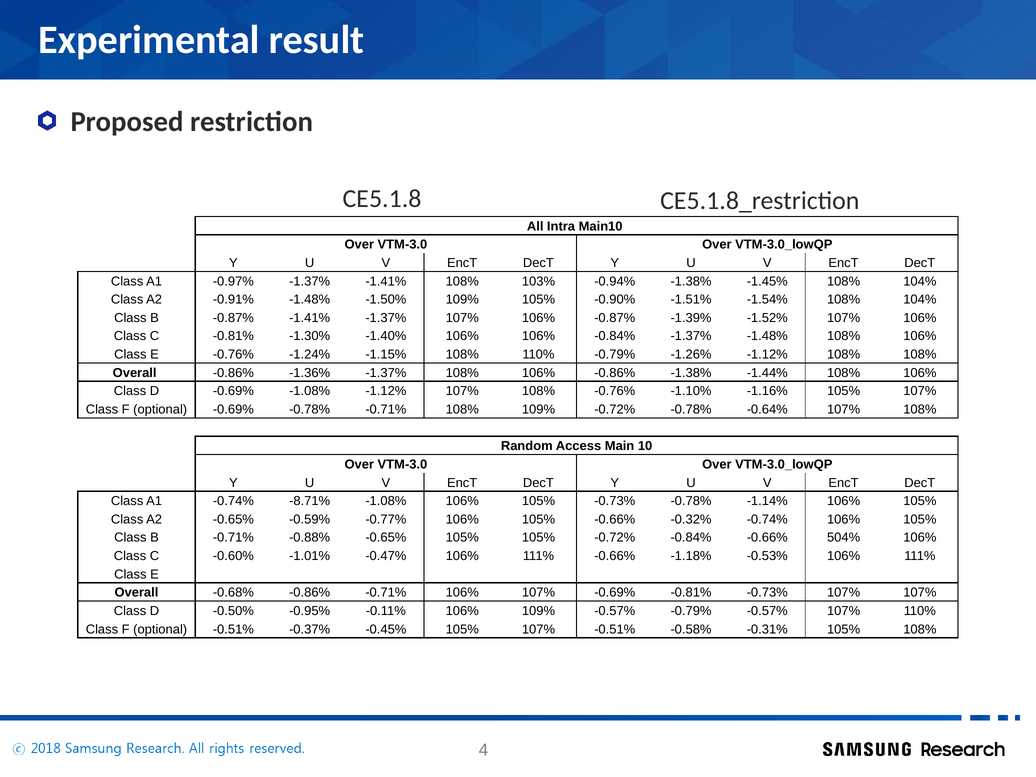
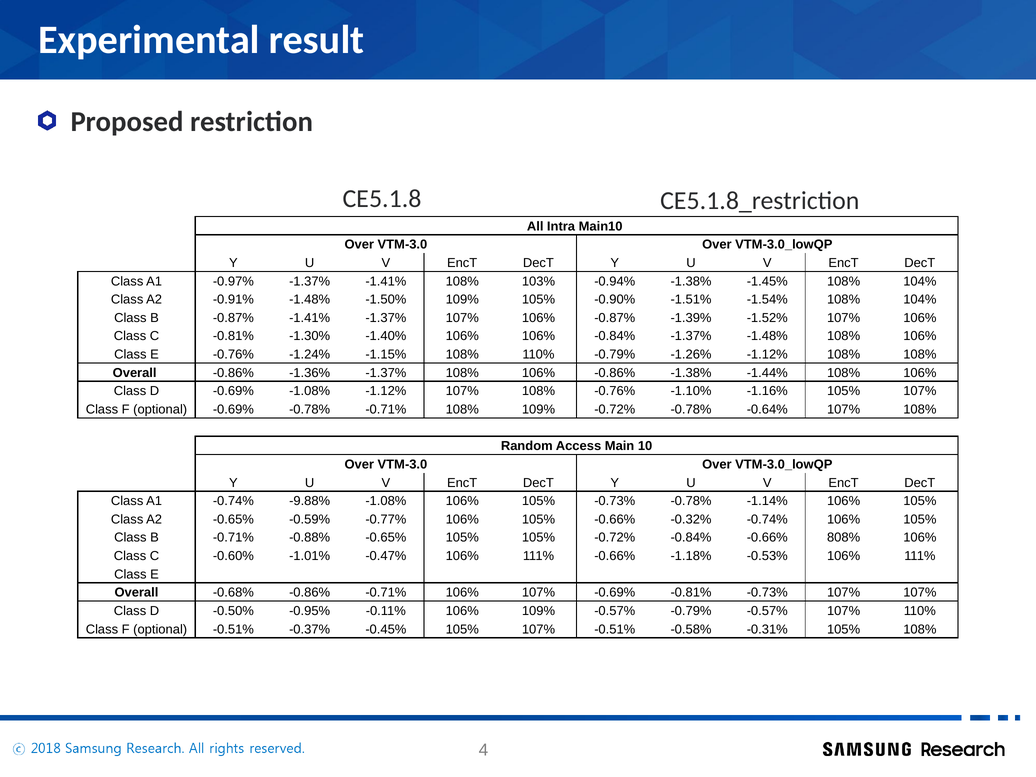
-8.71%: -8.71% -> -9.88% (310, 501)
504%: 504% -> 808% (844, 538)
